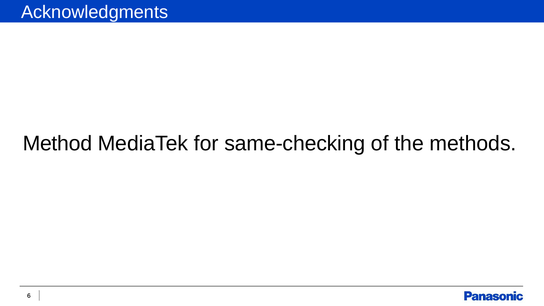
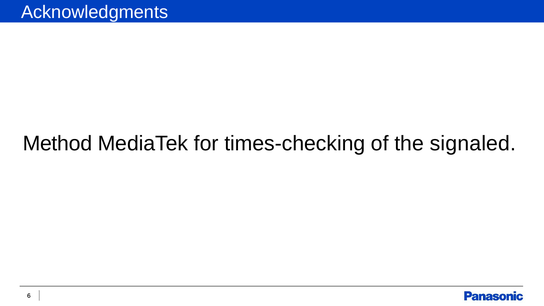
same-checking: same-checking -> times-checking (295, 144)
methods: methods -> signaled (473, 144)
